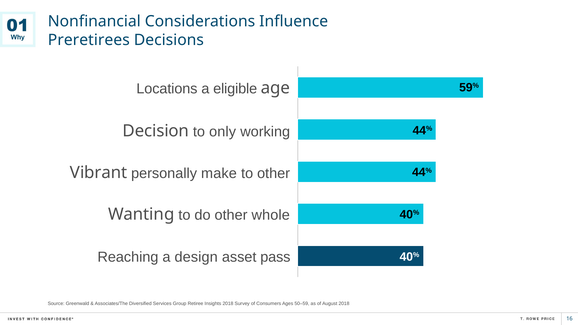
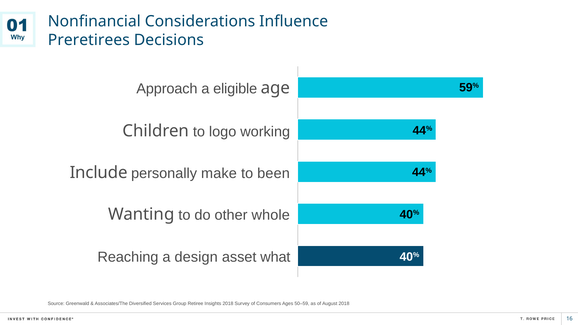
Locations: Locations -> Approach (167, 89)
Decision: Decision -> Children (156, 131)
only: only -> logo (223, 132)
Vibrant: Vibrant -> Include (99, 173)
to other: other -> been (274, 173)
pass: pass -> what (275, 257)
